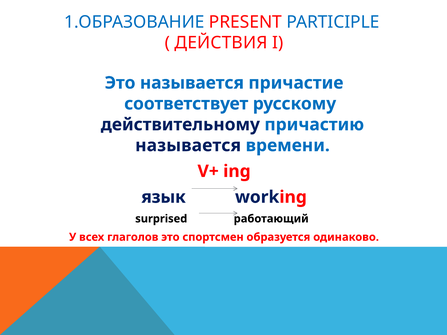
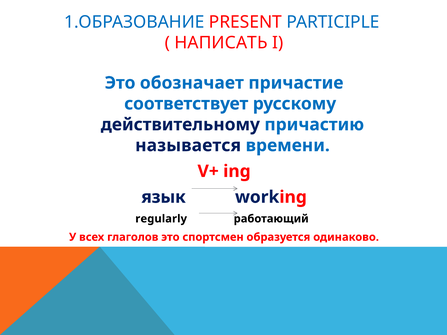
ДЕЙСТВИЯ: ДЕЙСТВИЯ -> НАПИСАТЬ (221, 43)
Это называется: называется -> обозначает (192, 83)
surprised: surprised -> regularly (161, 219)
